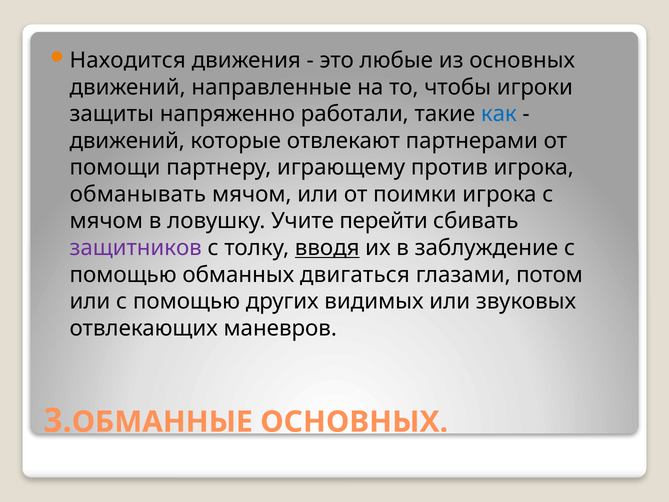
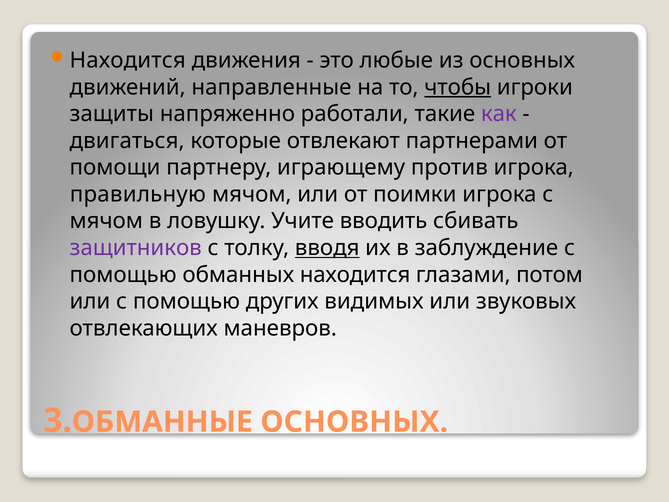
чтобы underline: none -> present (458, 87)
как colour: blue -> purple (499, 114)
движений: движений -> двигаться (127, 141)
обманывать: обманывать -> правильную (138, 194)
перейти: перейти -> вводить (384, 221)
обманных двигаться: двигаться -> находится (355, 275)
